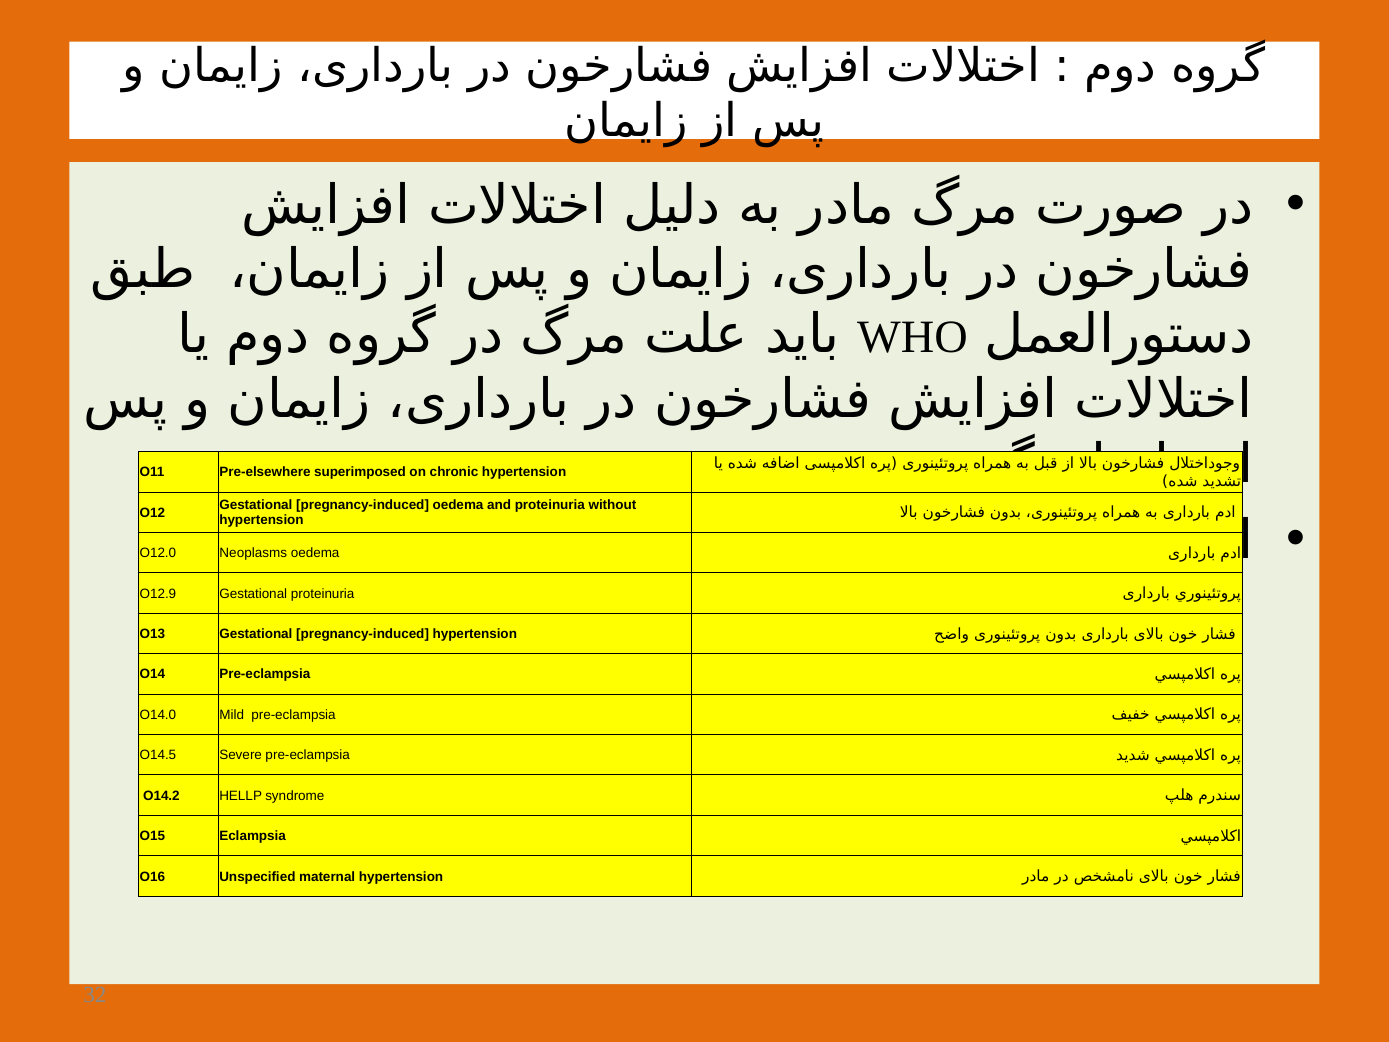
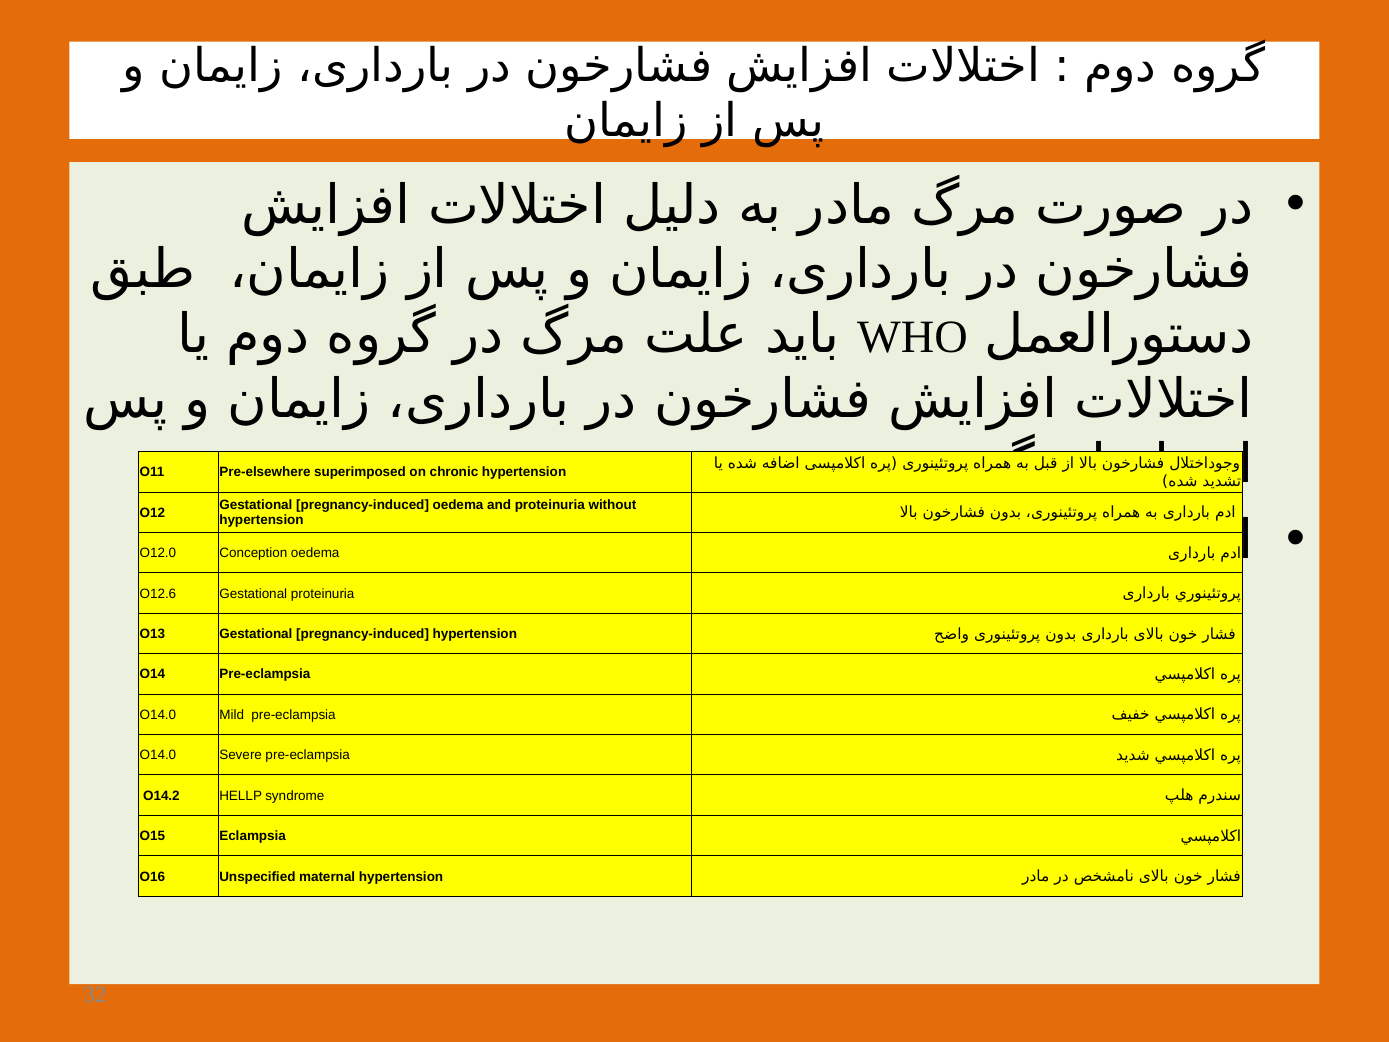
Neoplasms: Neoplasms -> Conception (253, 553)
O12.9: O12.9 -> O12.6 (158, 594)
O14.5: O14.5 -> O14.0 (158, 755)
